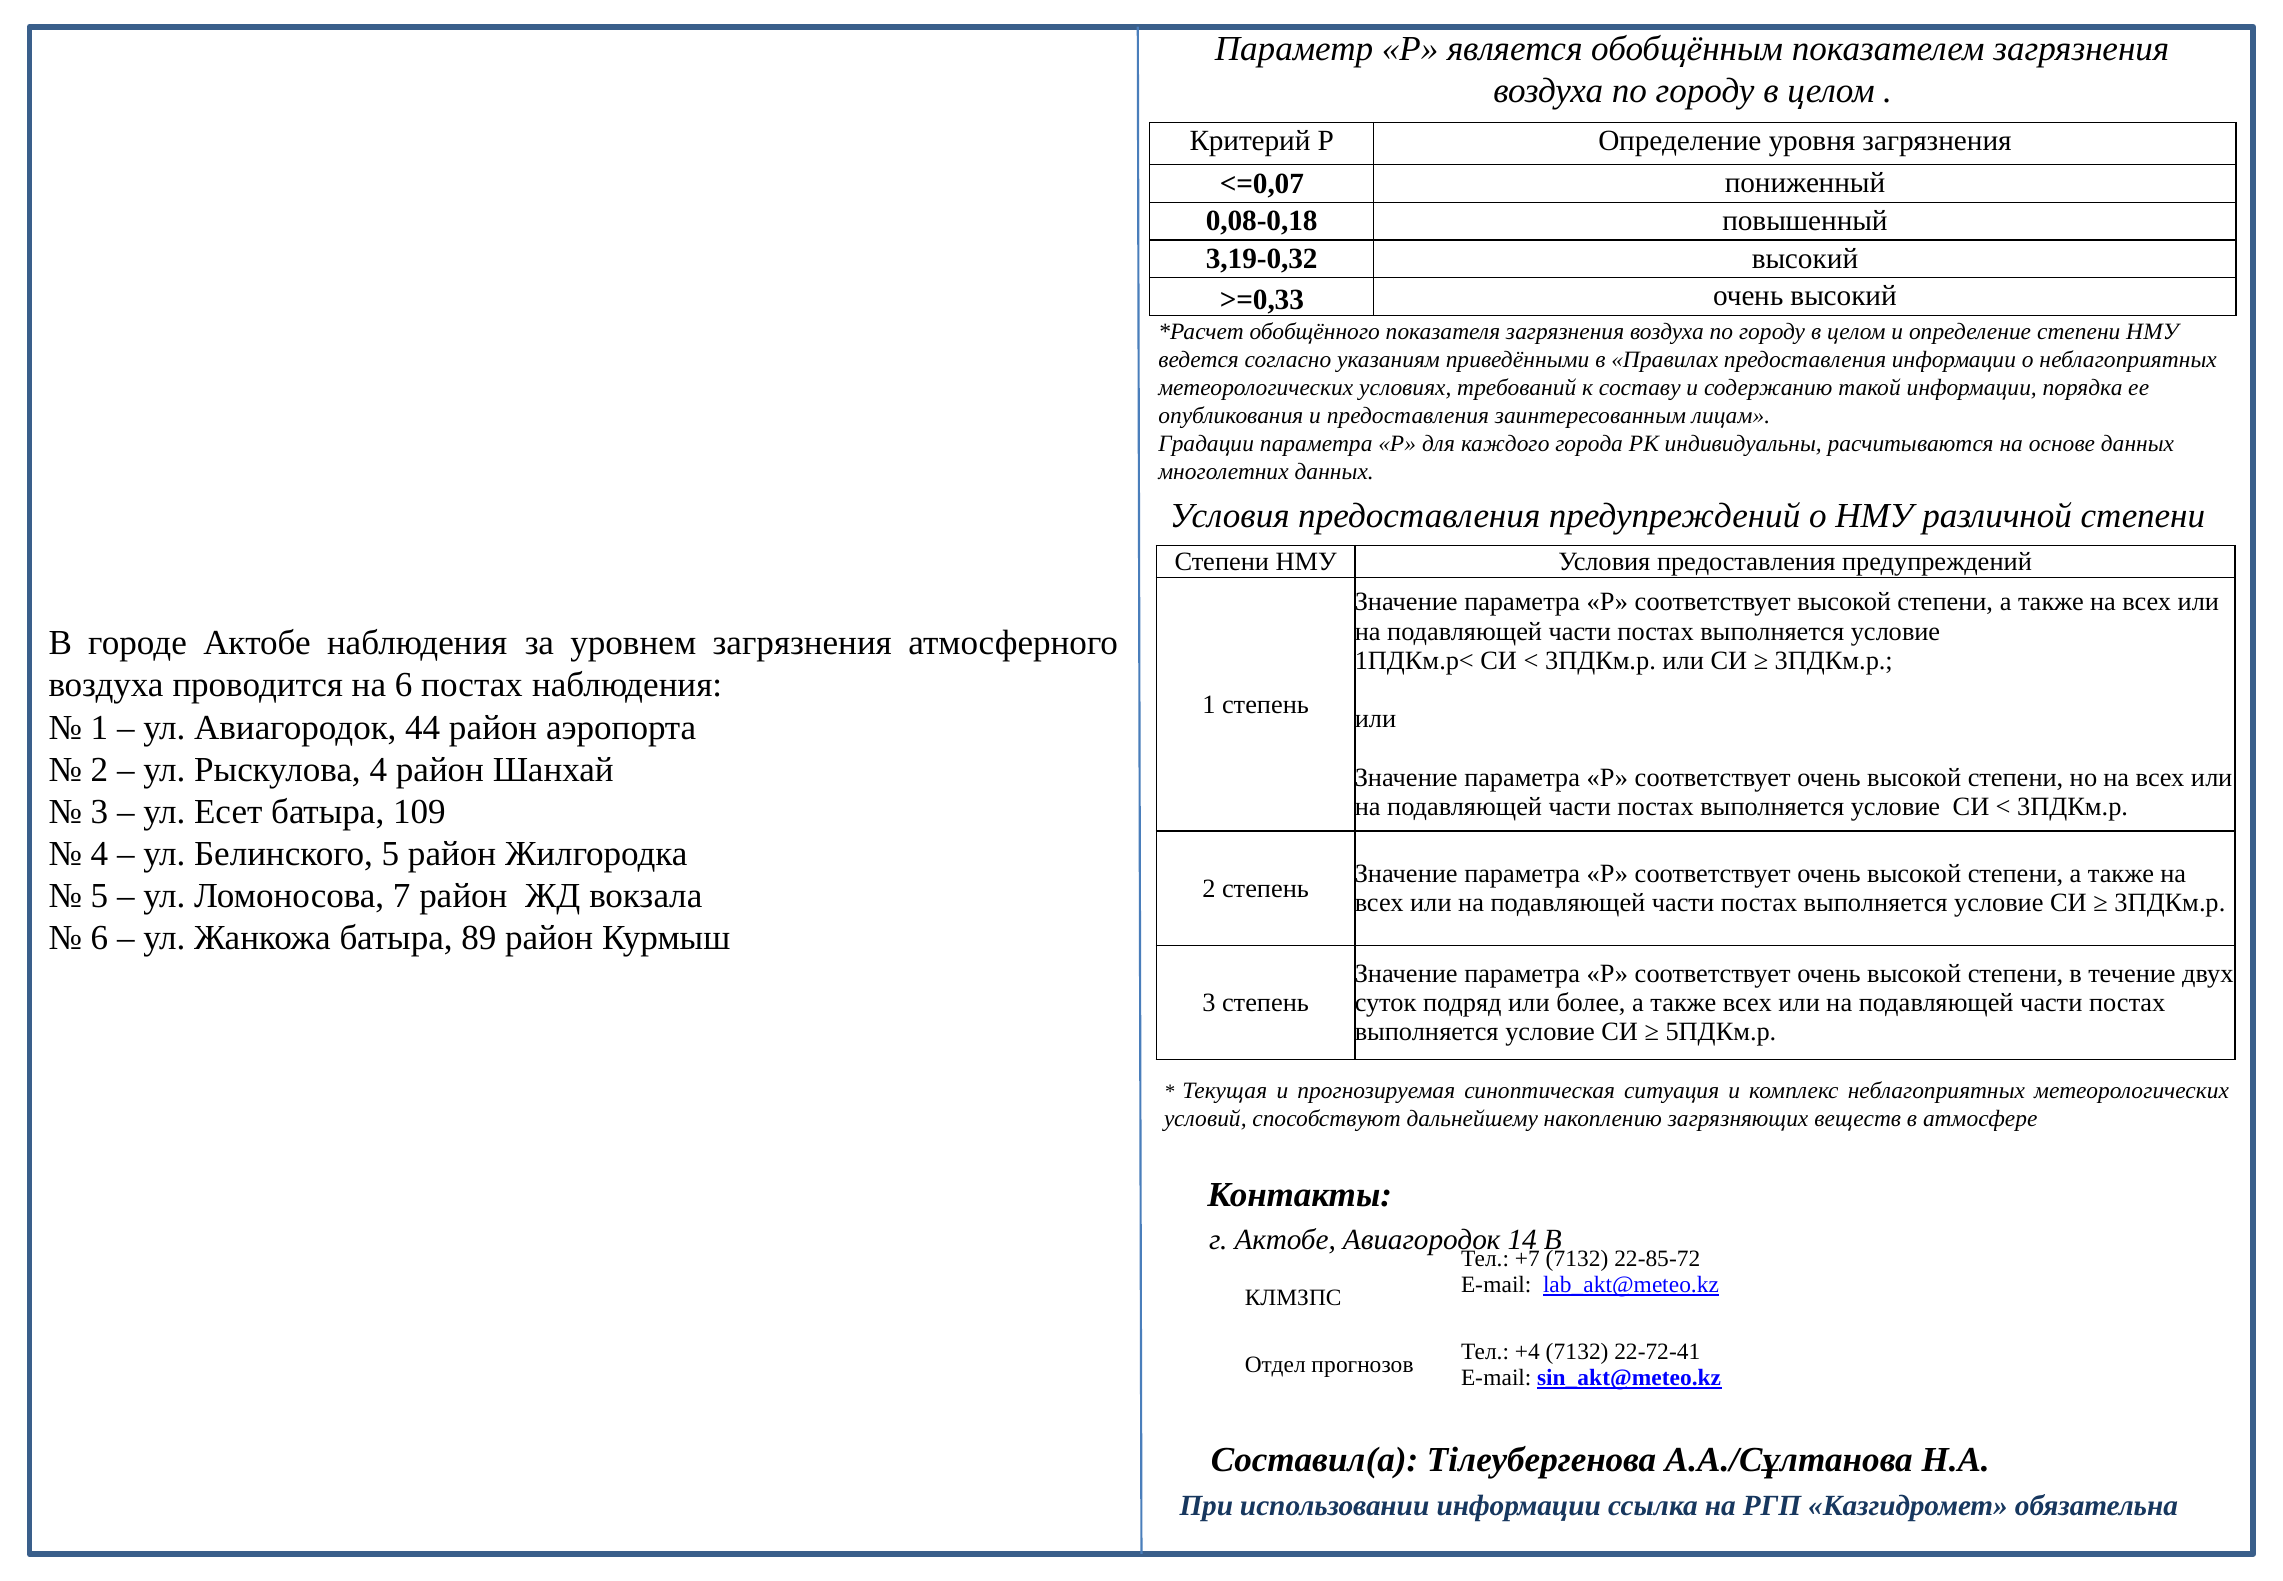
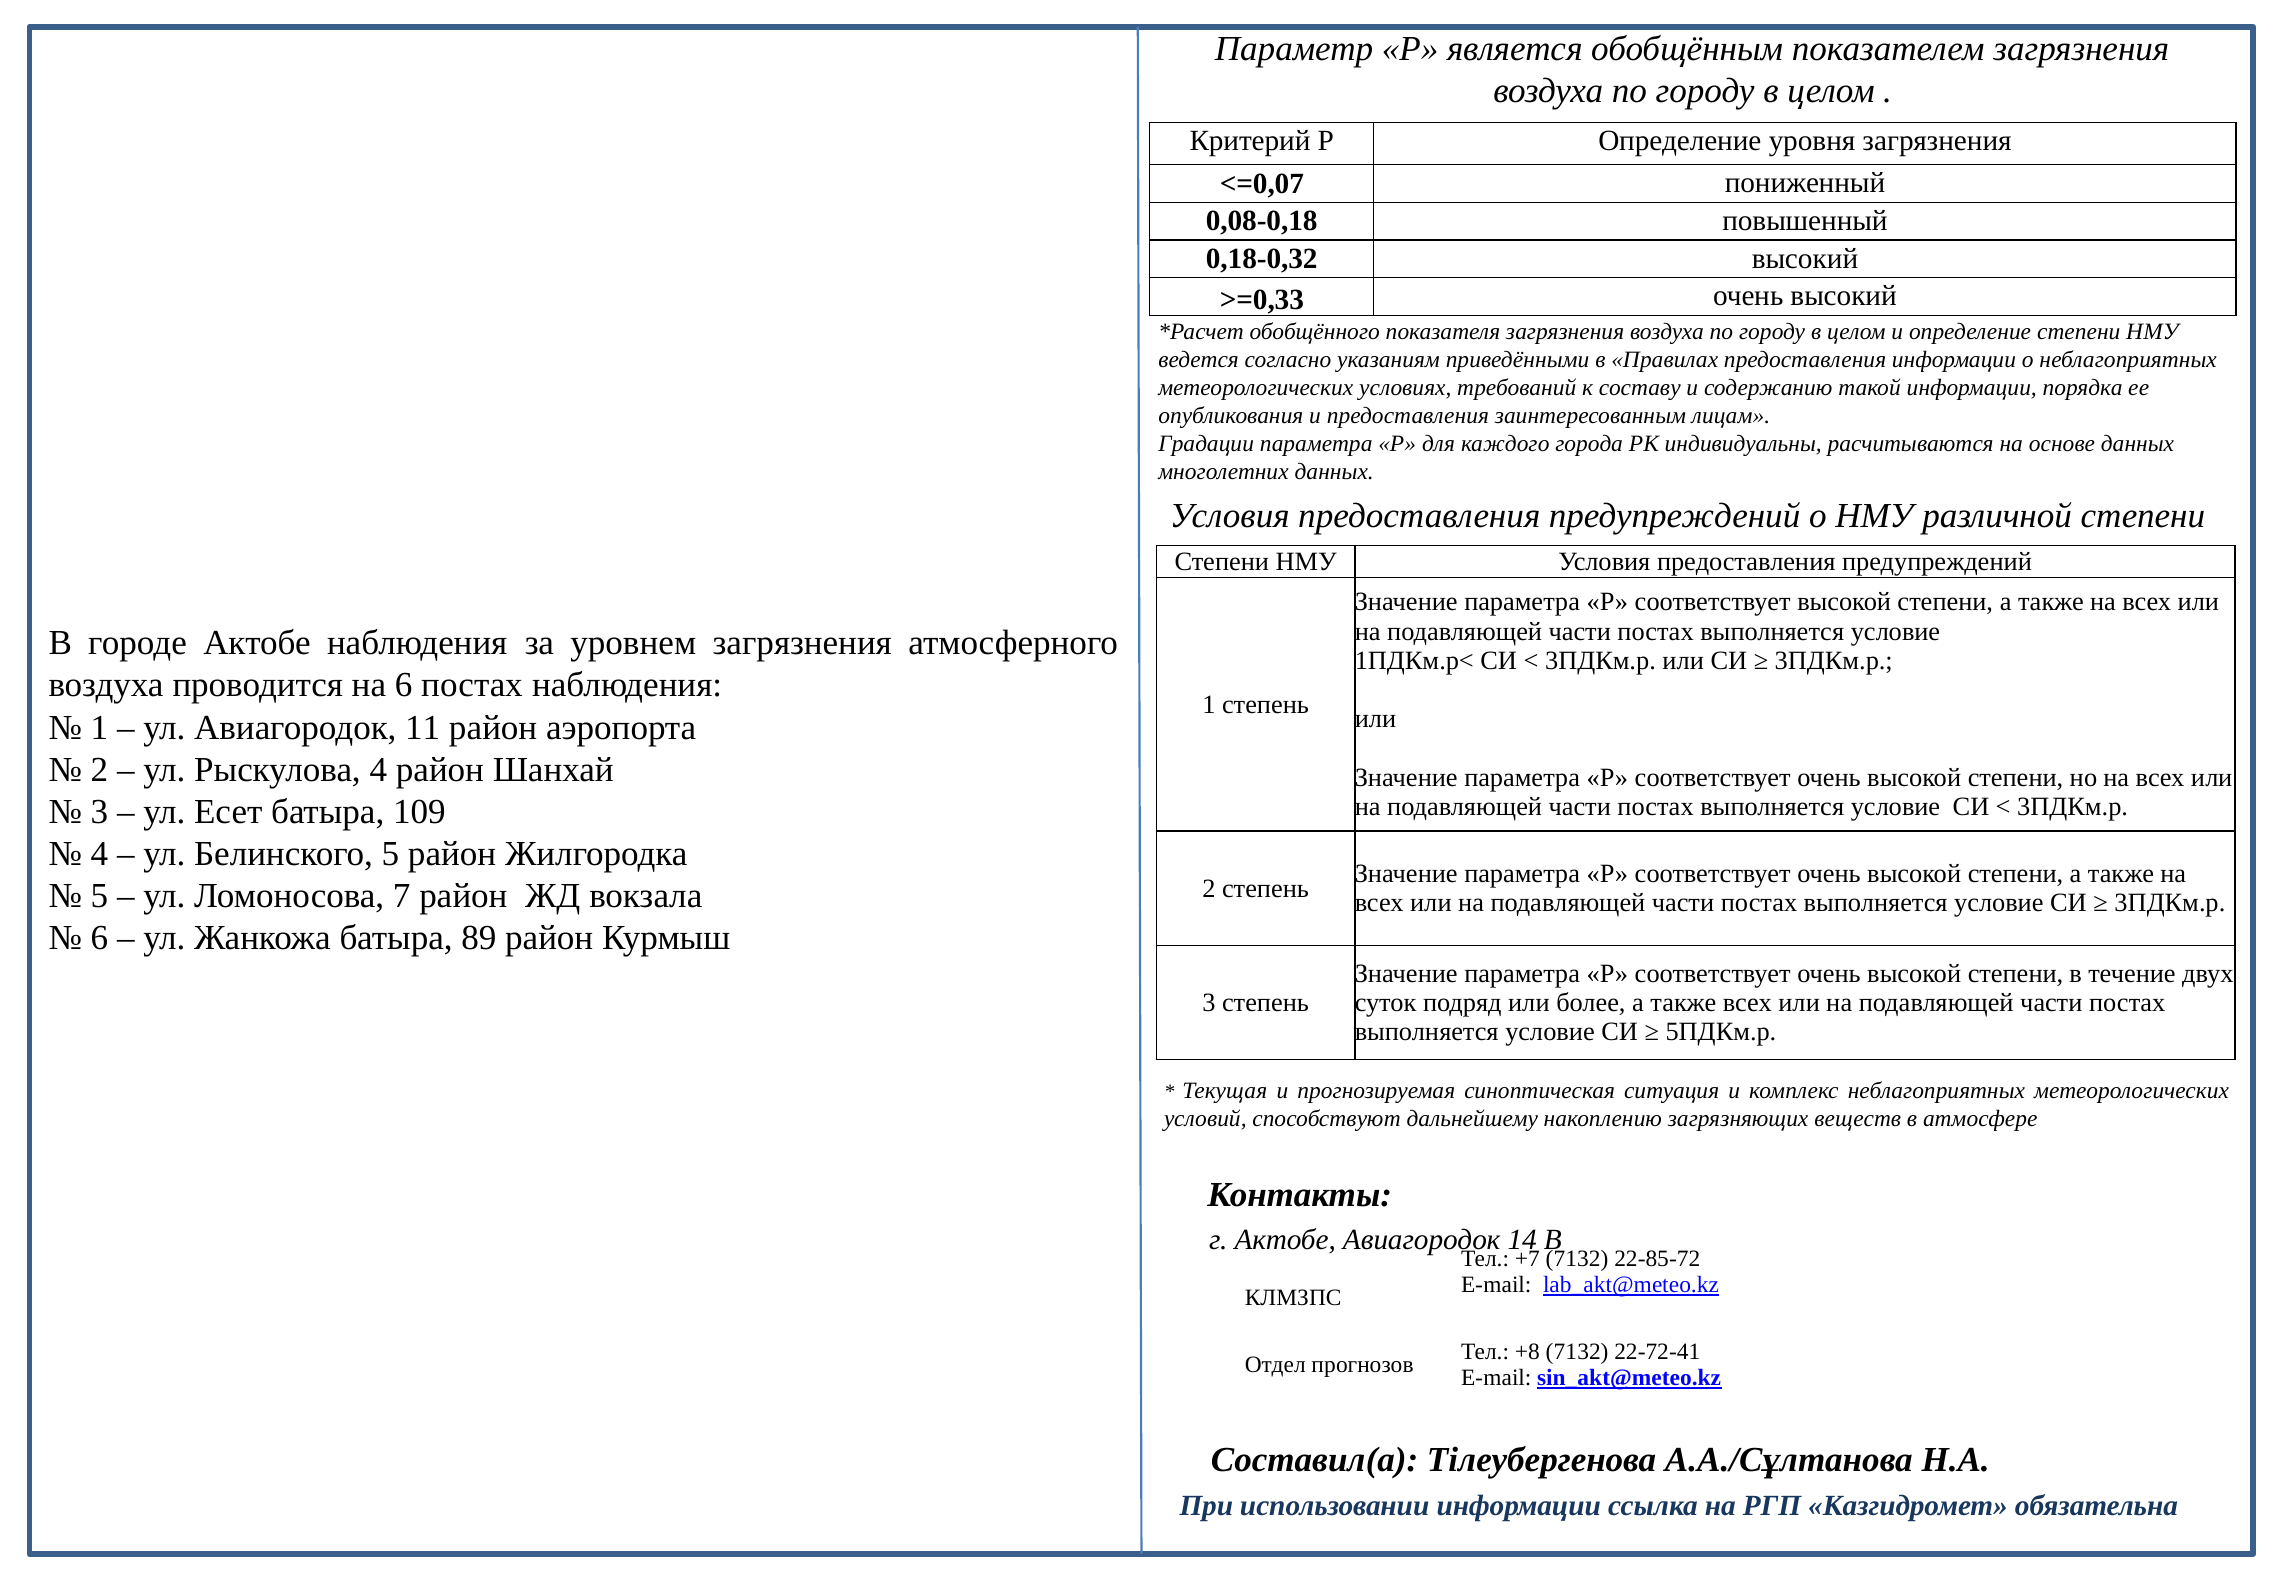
3,19-0,32: 3,19-0,32 -> 0,18-0,32 (1262, 259)
44: 44 -> 11 (423, 727)
+4: +4 -> +8 (1527, 1351)
